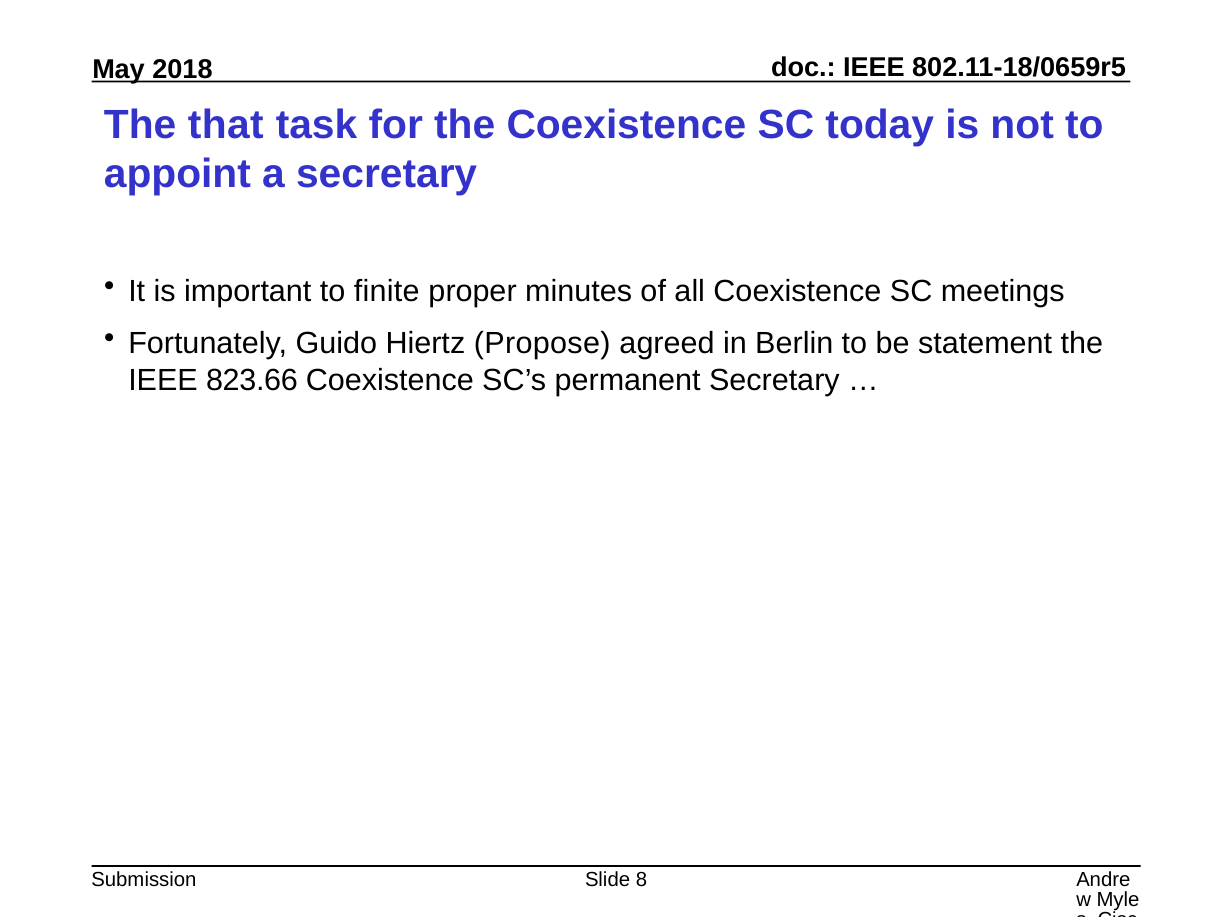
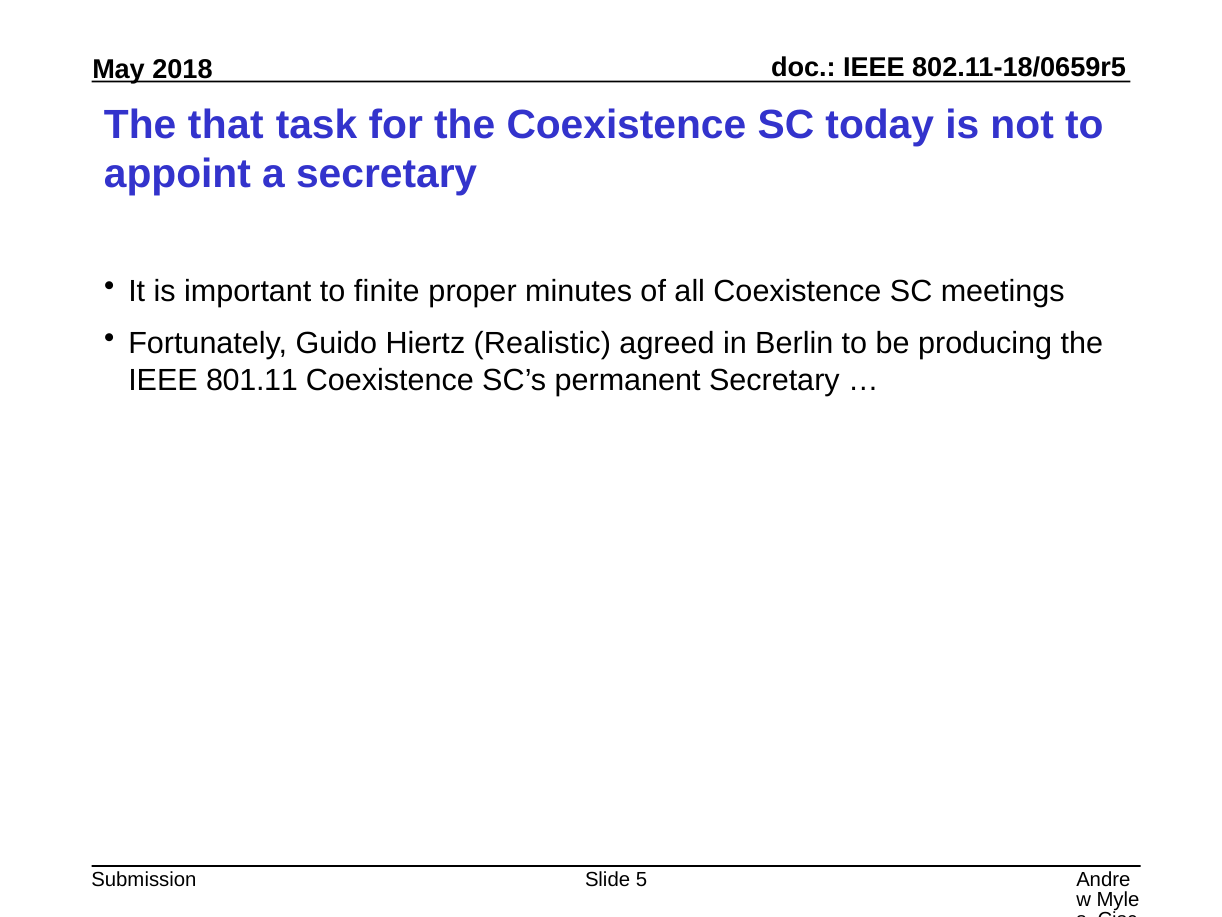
Propose: Propose -> Realistic (542, 343)
statement: statement -> producing (985, 343)
823.66: 823.66 -> 801.11 (252, 380)
8: 8 -> 5 (642, 879)
